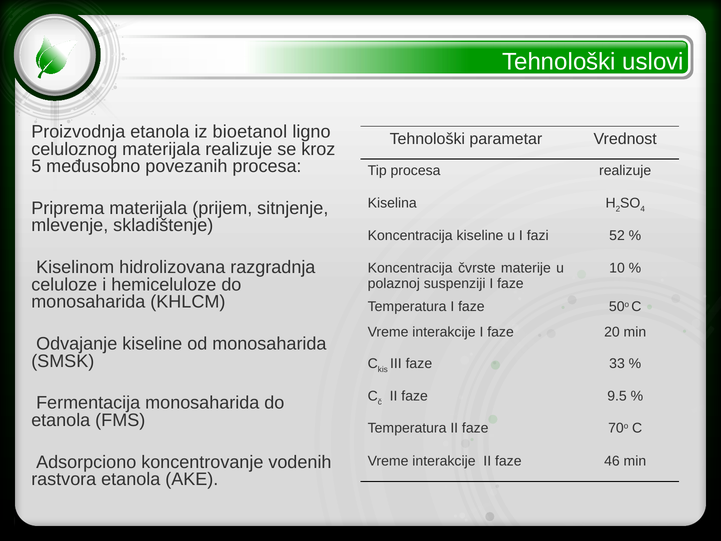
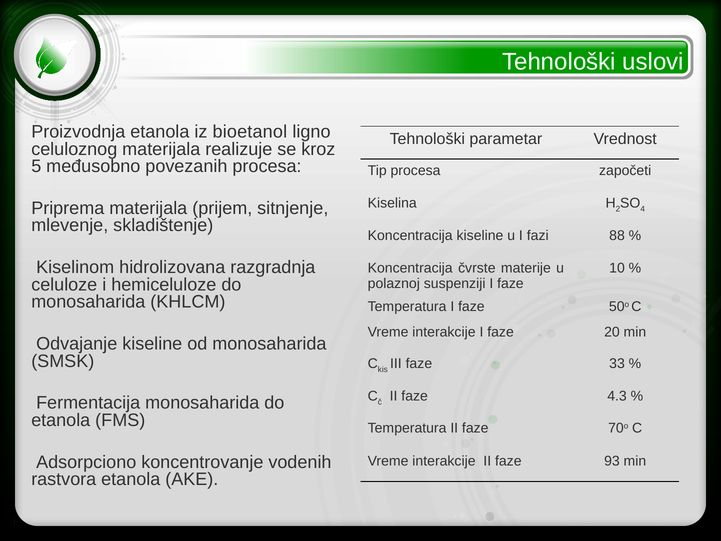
procesa realizuje: realizuje -> započeti (625, 171)
52: 52 -> 88 (617, 235)
9.5: 9.5 -> 4.3 (617, 396)
46: 46 -> 93 (612, 461)
